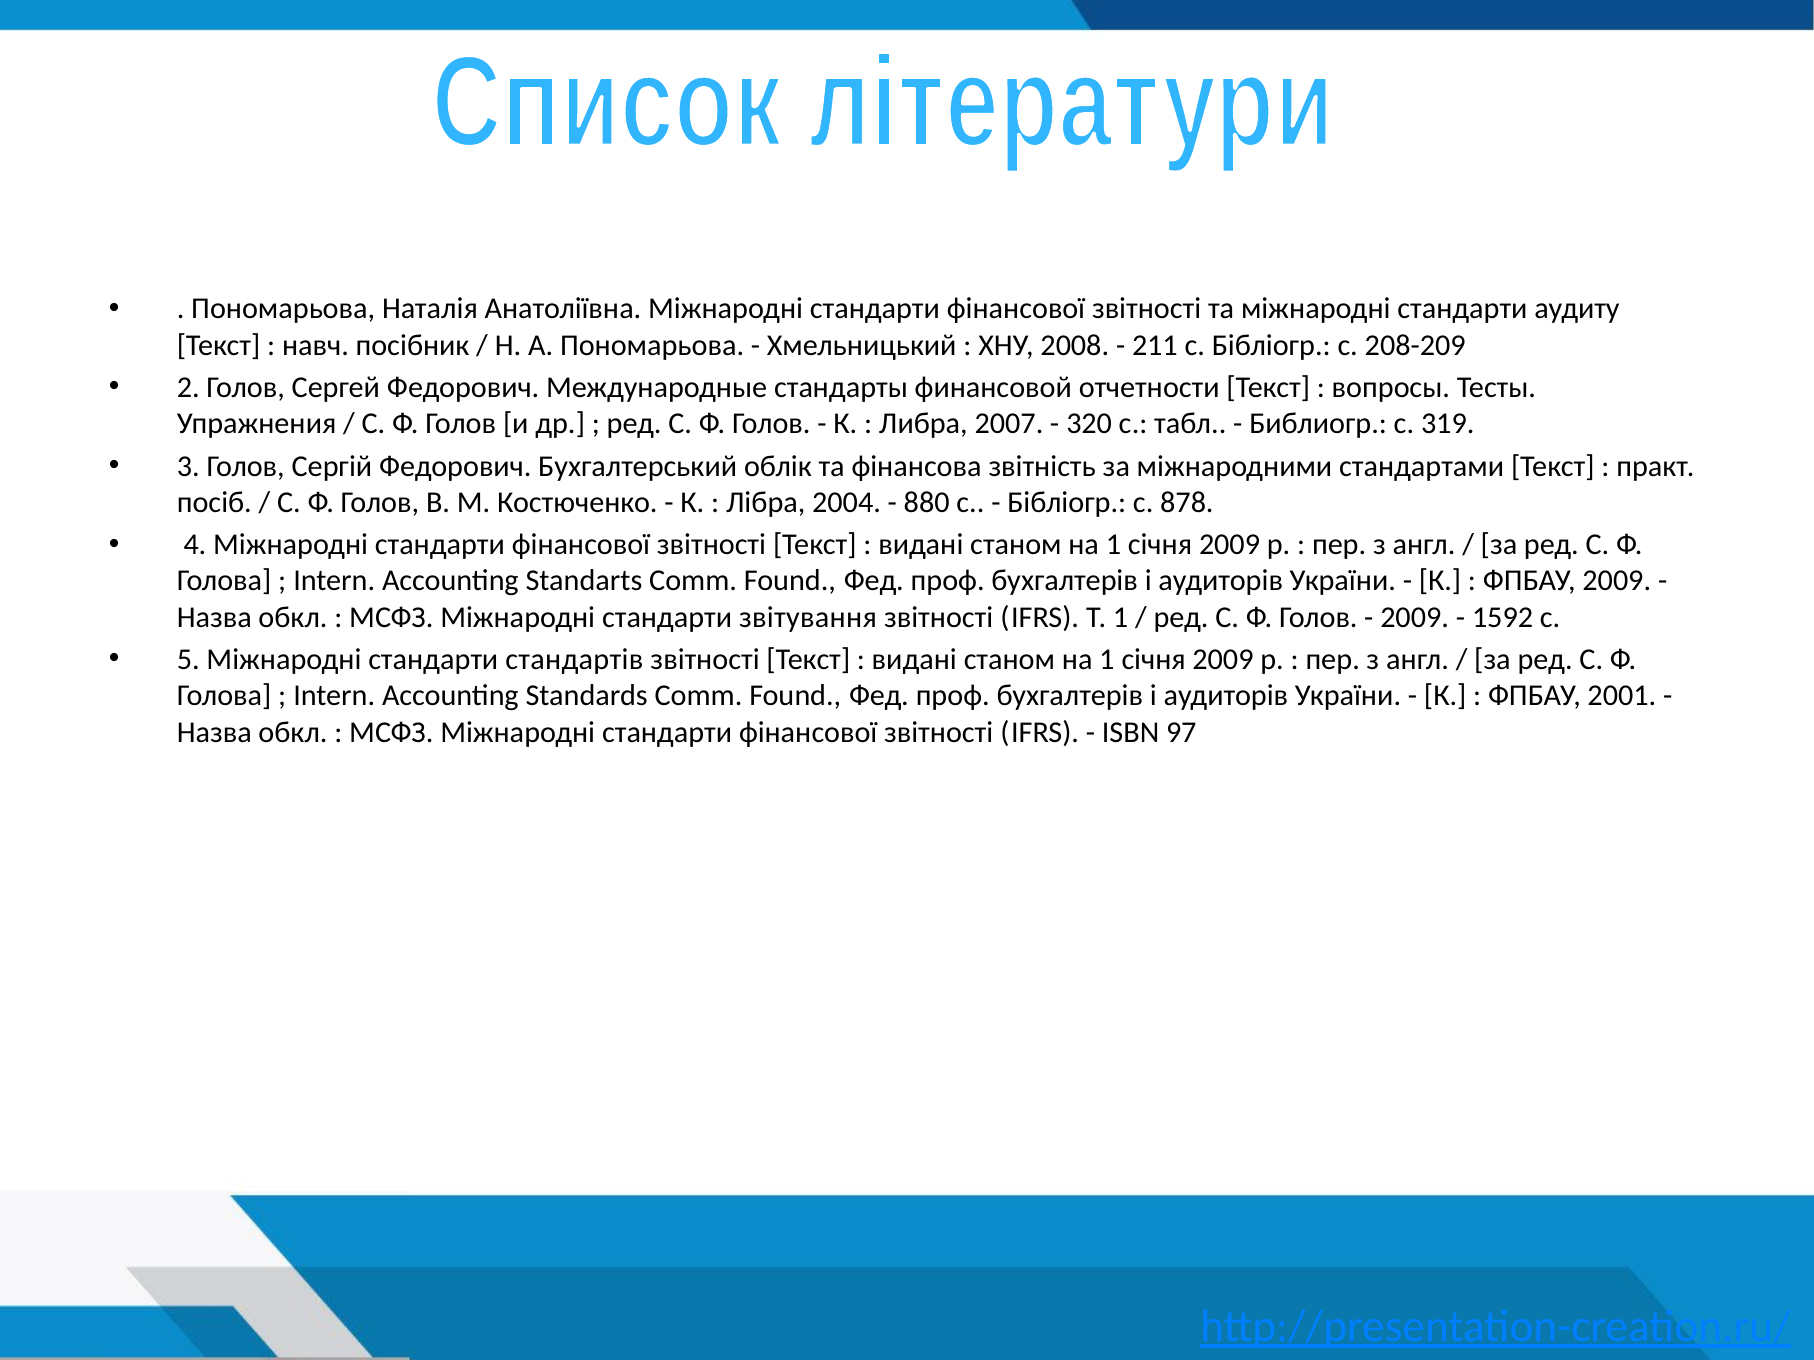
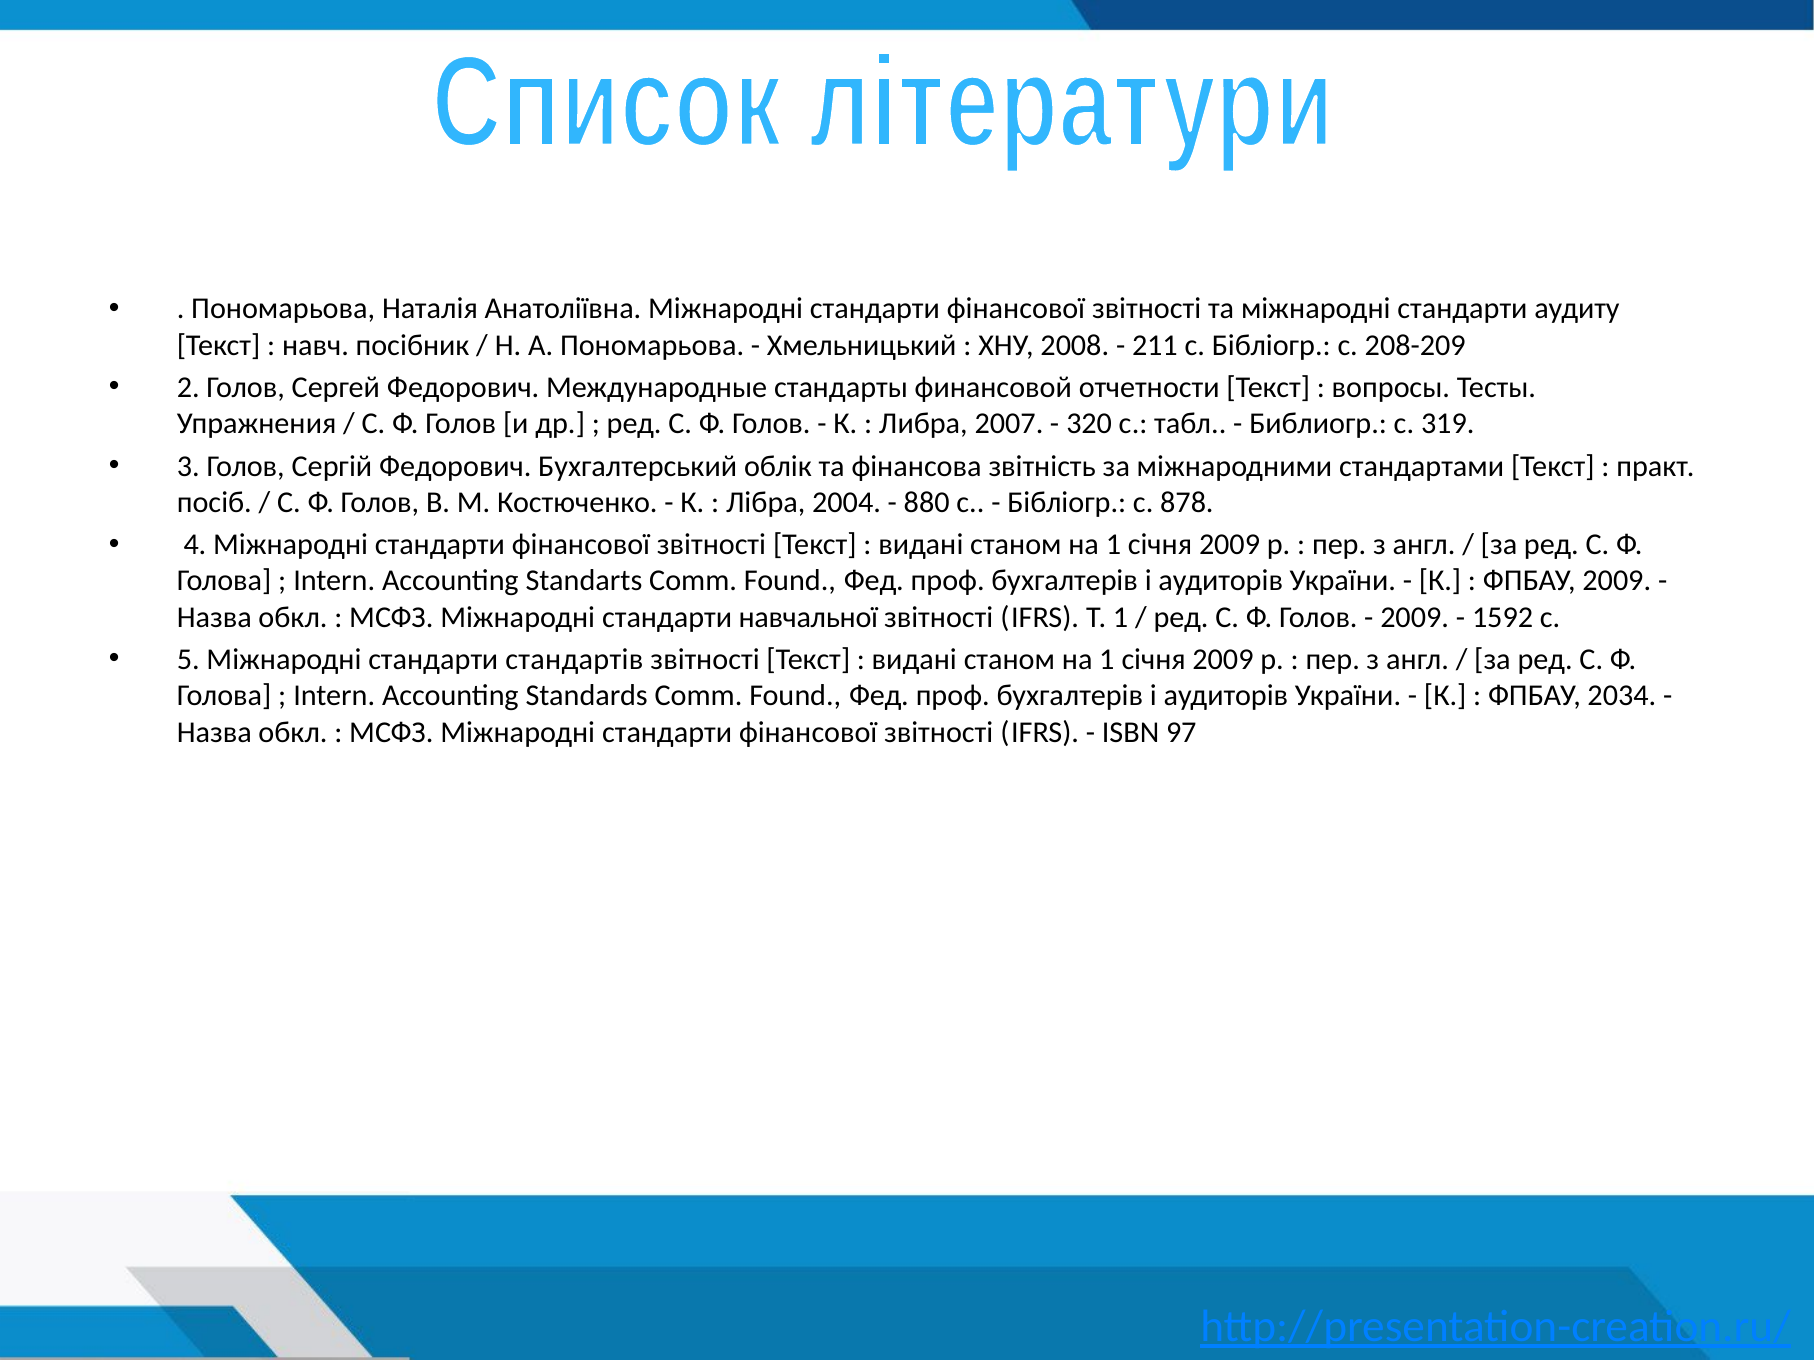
звітування: звітування -> навчальної (808, 618)
2001: 2001 -> 2034 (1622, 696)
